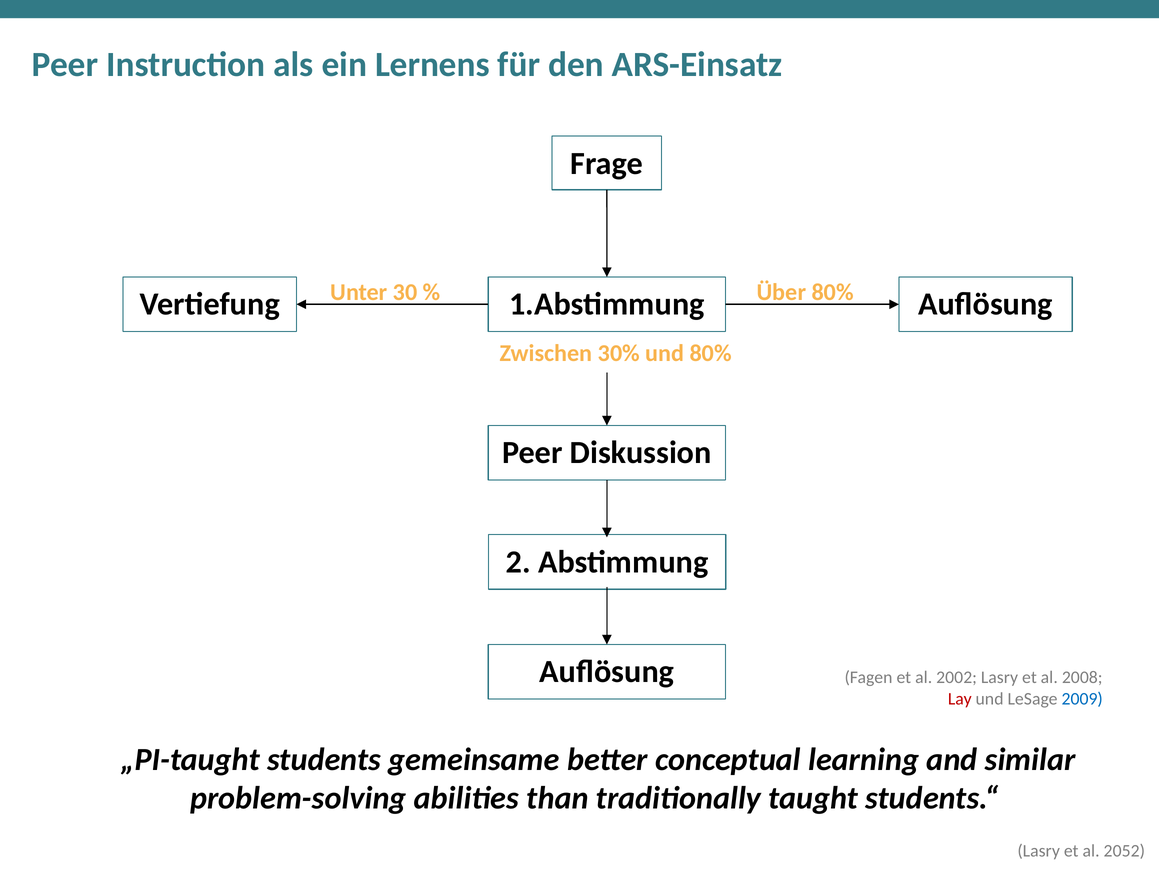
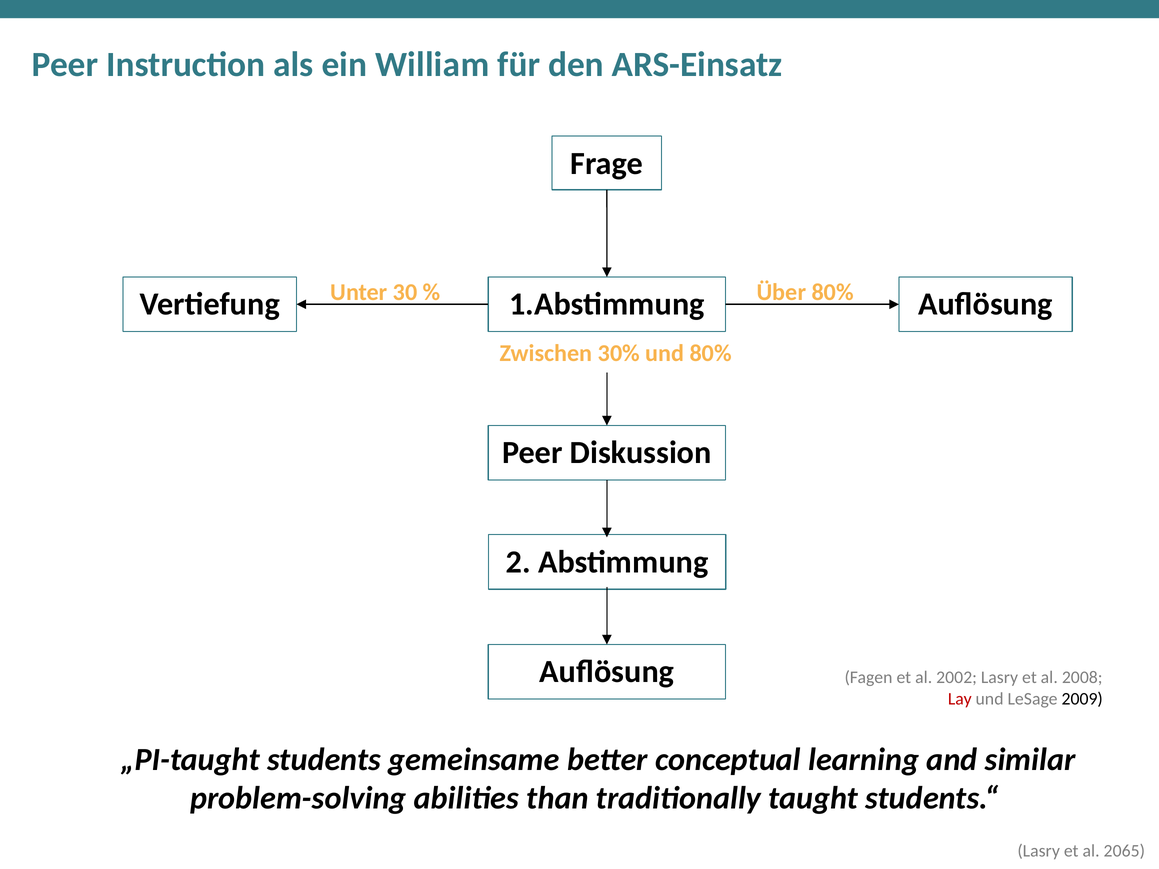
Lernens: Lernens -> William (432, 65)
2009 colour: blue -> black (1082, 699)
2052: 2052 -> 2065 (1124, 851)
